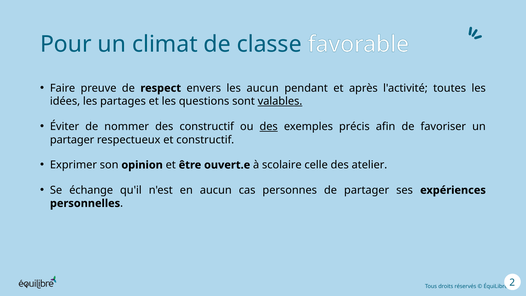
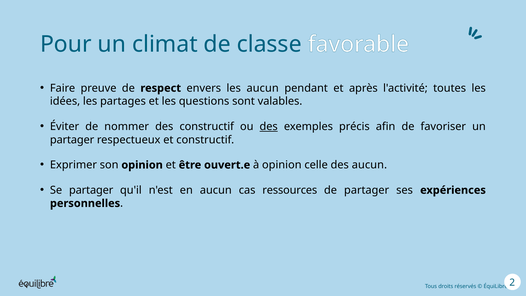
valables underline: present -> none (280, 101)
à scolaire: scolaire -> opinion (282, 165)
des atelier: atelier -> aucun (369, 165)
Se échange: échange -> partager (91, 190)
personnes: personnes -> ressources (290, 190)
